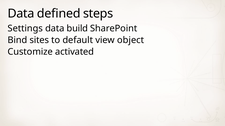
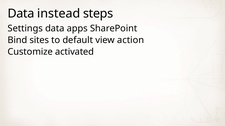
defined: defined -> instead (59, 14)
build: build -> apps (77, 29)
object: object -> action (131, 40)
